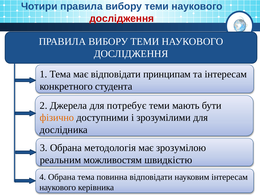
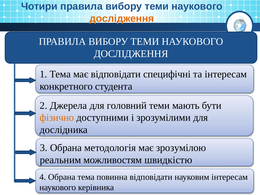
дослідження colour: red -> orange (122, 19)
принципам: принципам -> специфічні (167, 74)
потребує: потребує -> головний (127, 105)
